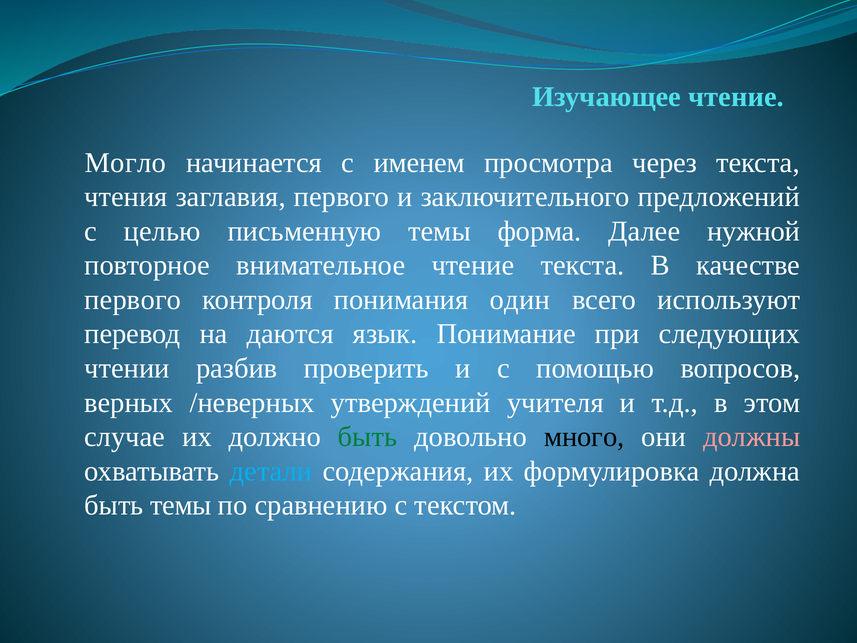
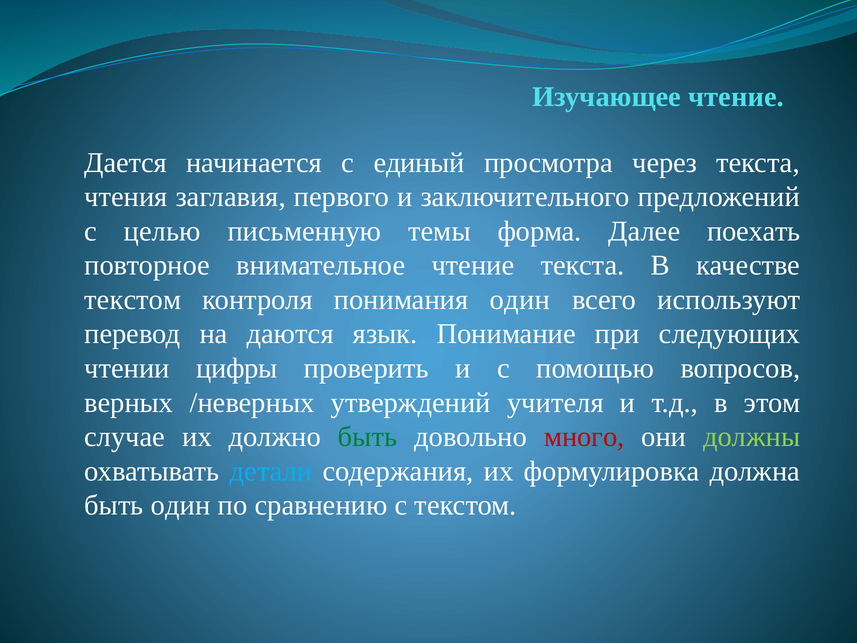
Могло: Могло -> Дается (126, 163)
именем: именем -> единый (419, 163)
нужной: нужной -> поехать (754, 231)
первого: первого -> текстом (133, 300)
разбив: разбив -> цифры (237, 368)
много colour: black -> red (584, 437)
должны colour: pink -> light green (752, 437)
быть темы: темы -> один (181, 505)
